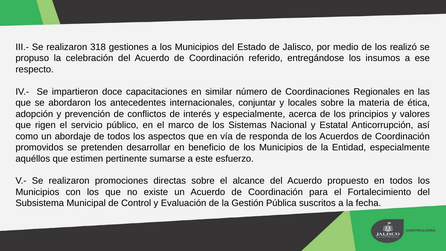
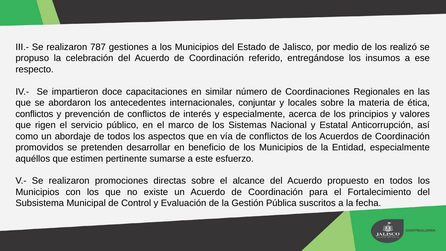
318: 318 -> 787 (98, 47)
adopción: adopción -> conflictos (34, 114)
vía de responda: responda -> conflictos (269, 136)
